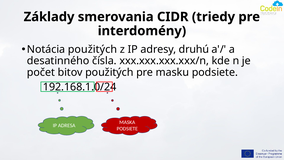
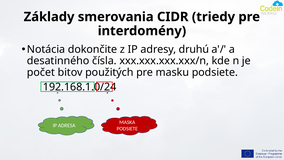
Notácia použitých: použitých -> dokončite (93, 49)
